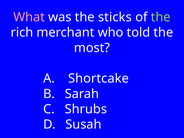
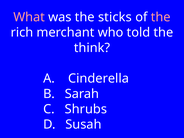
the colour: light green -> pink (161, 17)
most: most -> think (92, 48)
Shortcake: Shortcake -> Cinderella (99, 78)
